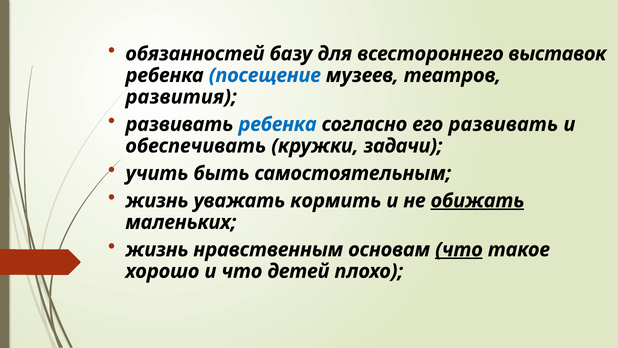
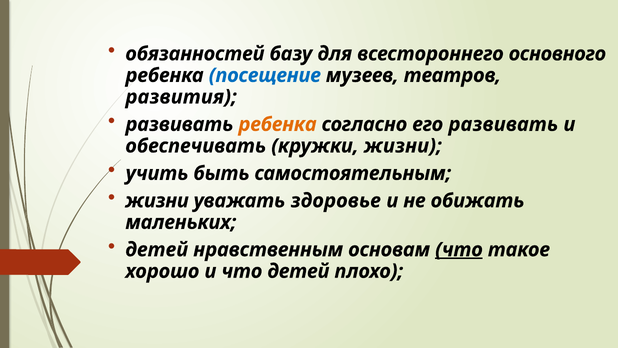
выставок: выставок -> основного (557, 54)
ребенка colour: blue -> orange (277, 124)
кружки задачи: задачи -> жизни (403, 146)
жизнь: жизнь -> жизни (157, 200)
кормить: кормить -> здоровье (336, 200)
обижать underline: present -> none (477, 200)
жизнь: жизнь -> детей (157, 249)
